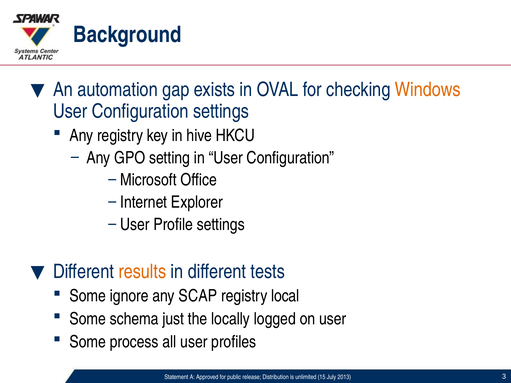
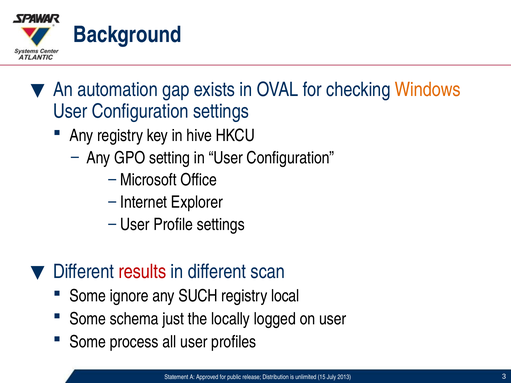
results colour: orange -> red (142, 272)
tests: tests -> scan (268, 272)
SCAP: SCAP -> SUCH (198, 296)
